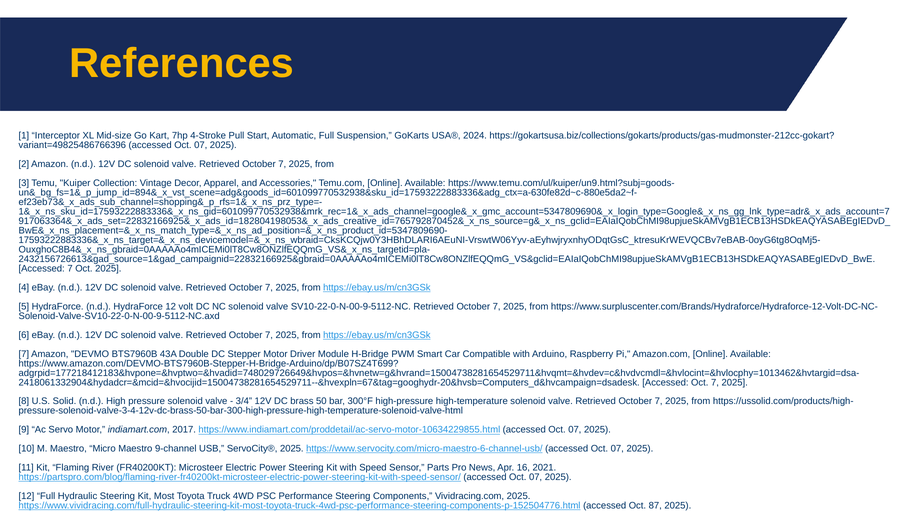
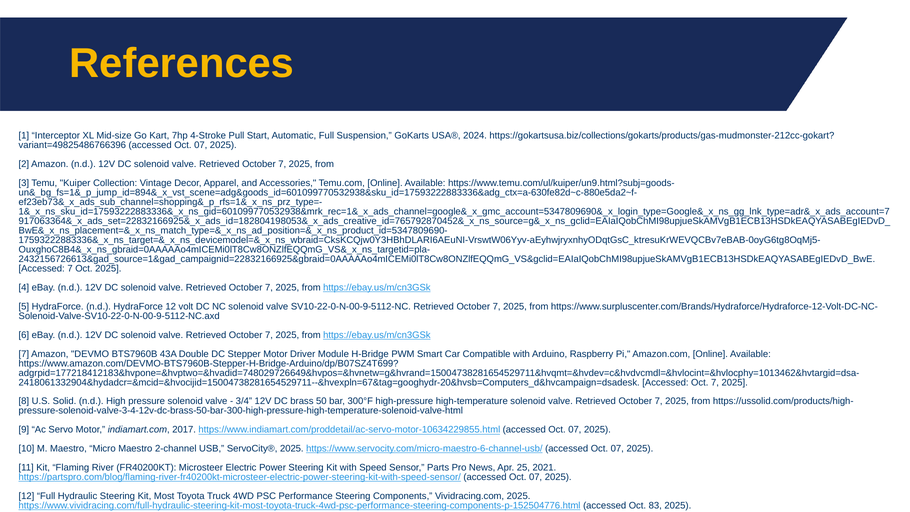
9-channel: 9-channel -> 2-channel (176, 449)
16: 16 -> 25 (523, 468)
87: 87 -> 83 (655, 506)
